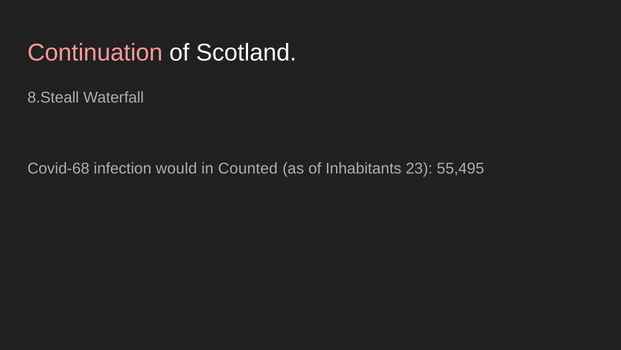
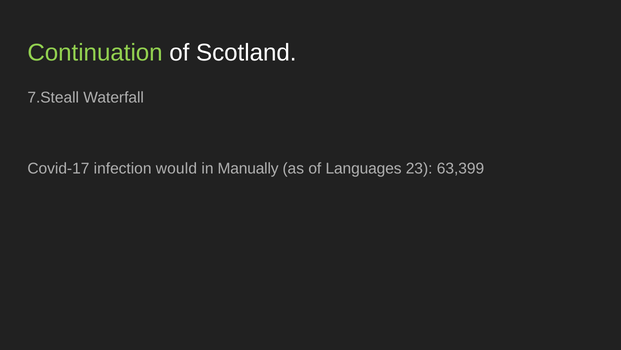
Continuation colour: pink -> light green (95, 53)
8.Steall: 8.Steall -> 7.Steall (53, 98)
Covid-68: Covid-68 -> Covid-17 (58, 168)
Counted: Counted -> Manually (248, 168)
Inhabitants: Inhabitants -> Languages (364, 168)
55,495: 55,495 -> 63,399 (461, 168)
